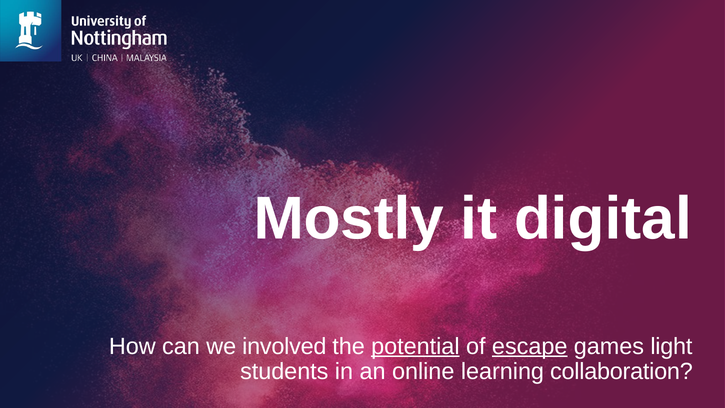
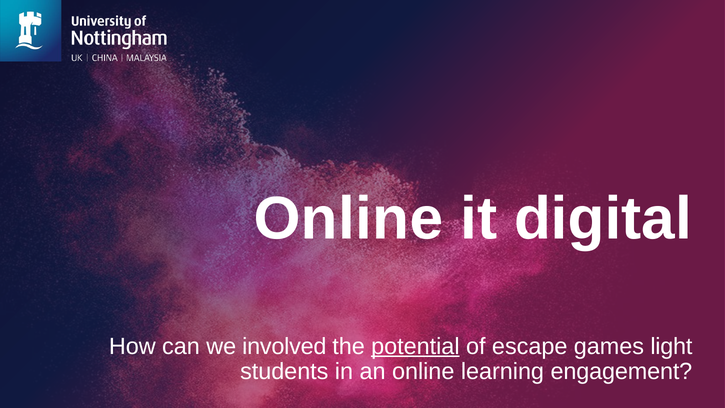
Mostly: Mostly -> Online (348, 218)
escape underline: present -> none (530, 346)
collaboration: collaboration -> engagement (621, 371)
